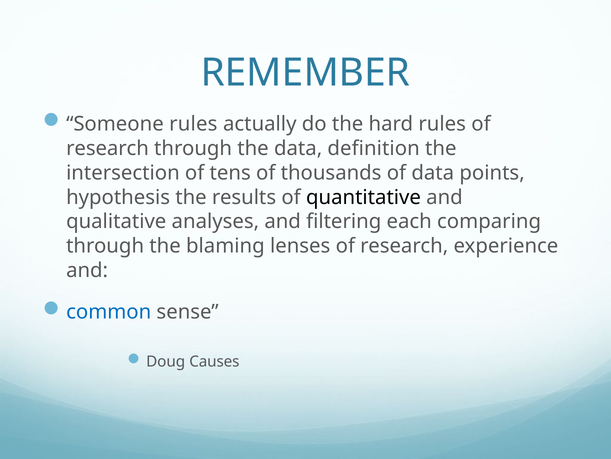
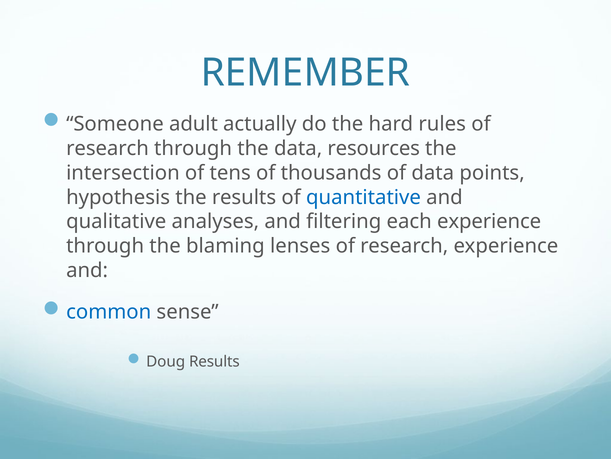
Someone rules: rules -> adult (193, 124)
definition: definition -> resources (374, 148)
quantitative colour: black -> blue (363, 197)
each comparing: comparing -> experience (489, 221)
Doug Causes: Causes -> Results (214, 361)
